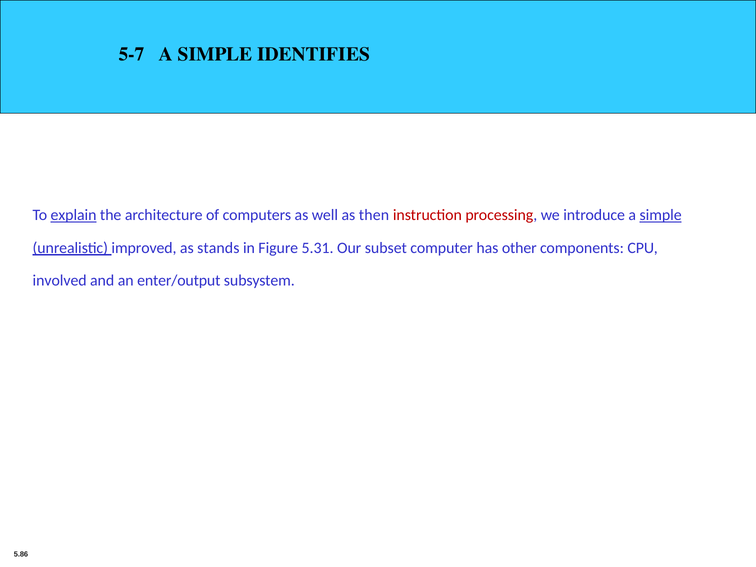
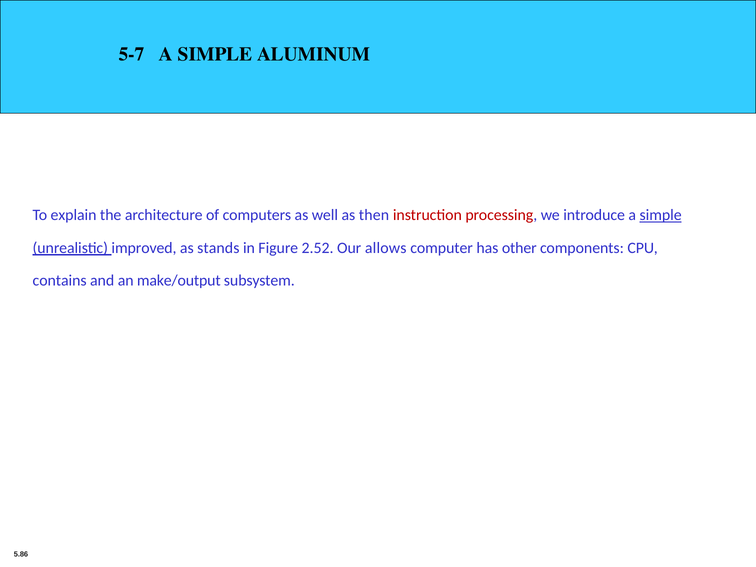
IDENTIFIES: IDENTIFIES -> ALUMINUM (314, 54)
explain underline: present -> none (74, 215)
5.31: 5.31 -> 2.52 (318, 248)
subset: subset -> allows (386, 248)
involved: involved -> contains (60, 281)
enter/output: enter/output -> make/output (179, 281)
